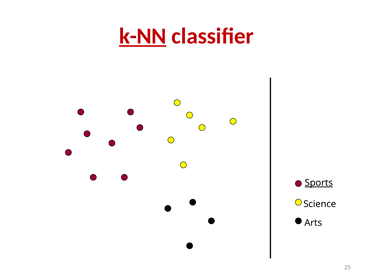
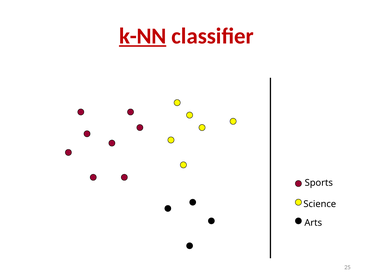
Sports underline: present -> none (319, 183)
